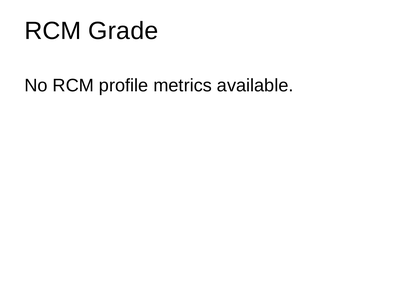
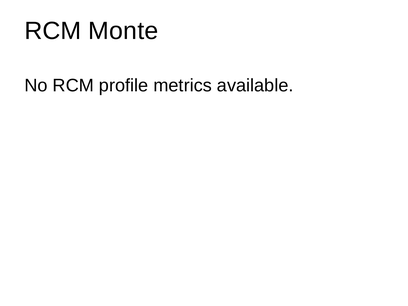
Grade: Grade -> Monte (123, 31)
